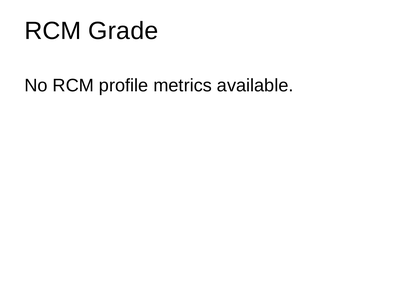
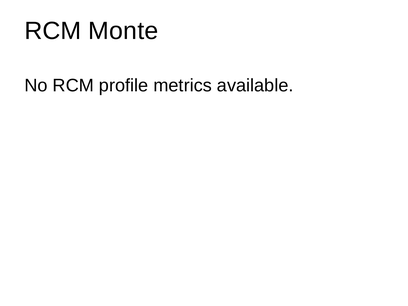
Grade: Grade -> Monte (123, 31)
